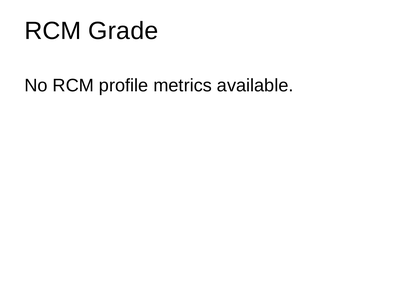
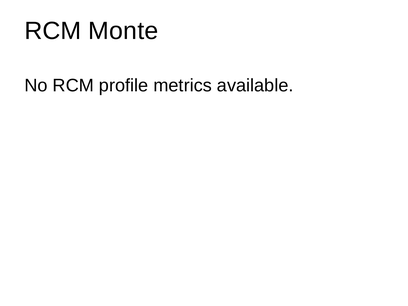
Grade: Grade -> Monte (123, 31)
